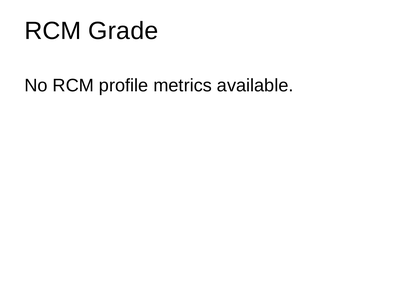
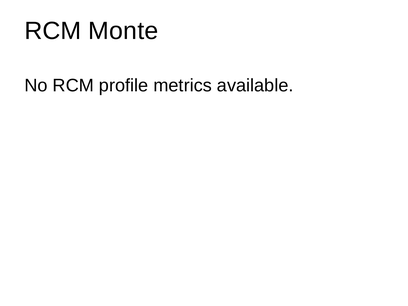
Grade: Grade -> Monte (123, 31)
